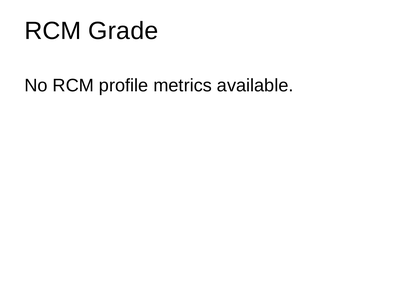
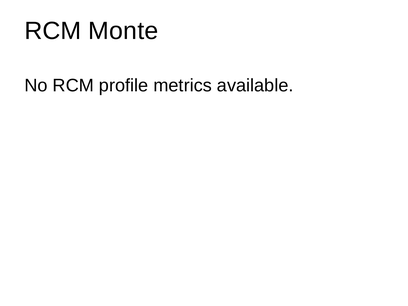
Grade: Grade -> Monte (123, 31)
